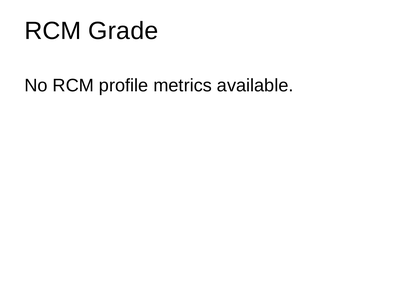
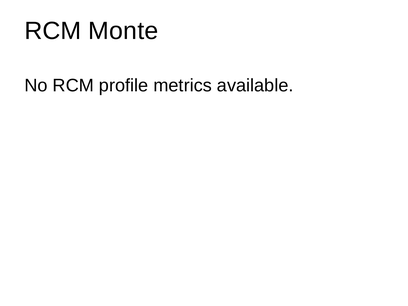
Grade: Grade -> Monte (123, 31)
